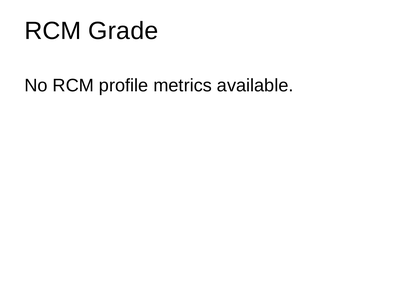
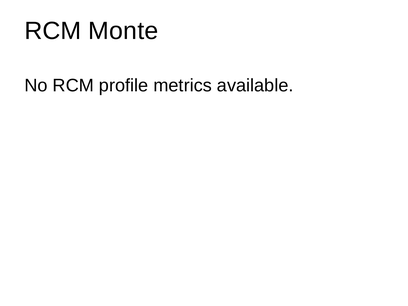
Grade: Grade -> Monte (123, 31)
